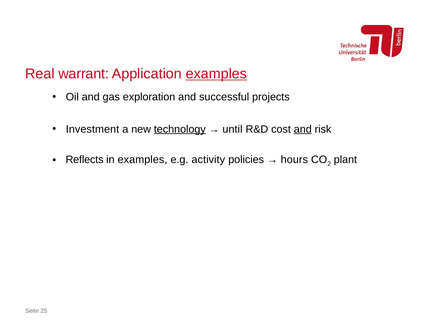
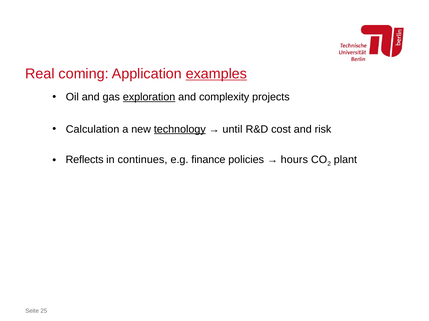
warrant: warrant -> coming (84, 74)
exploration underline: none -> present (149, 97)
successful: successful -> complexity (224, 97)
Investment: Investment -> Calculation (93, 130)
and underline: present -> none (303, 130)
in examples: examples -> continues (143, 160)
activity: activity -> finance (208, 160)
